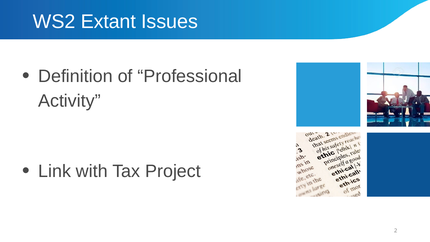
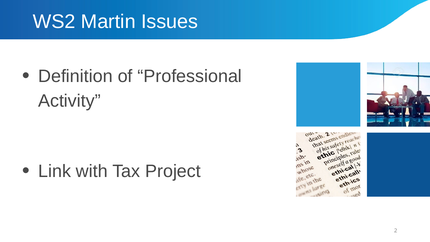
Extant: Extant -> Martin (108, 21)
